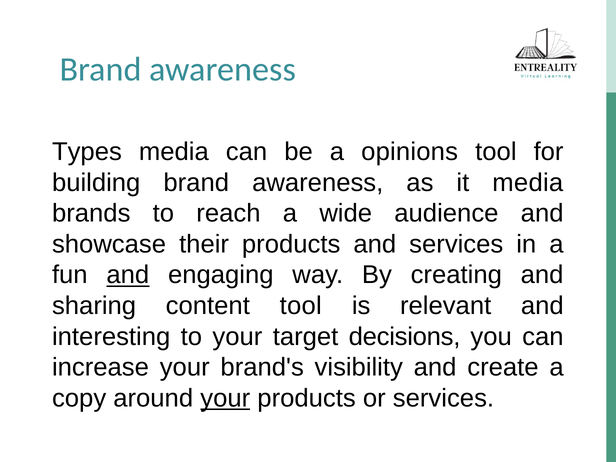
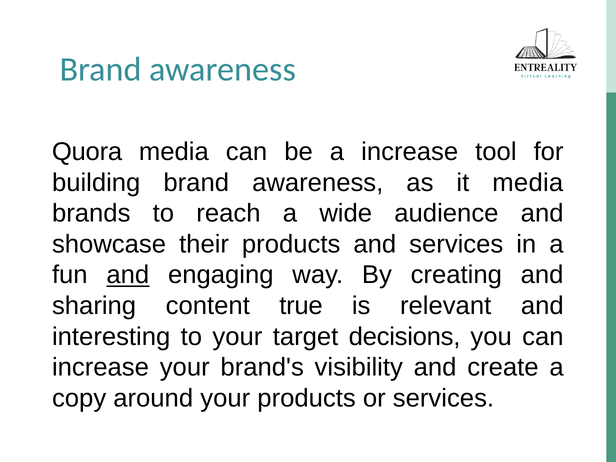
Types: Types -> Quora (87, 152)
a opinions: opinions -> increase (410, 152)
content tool: tool -> true (301, 306)
your underline: present -> none (225, 398)
